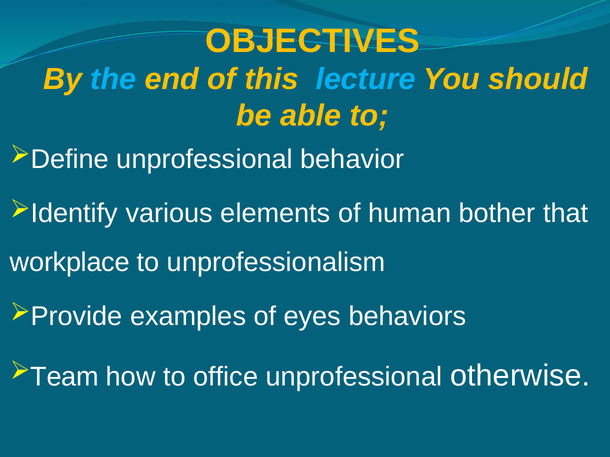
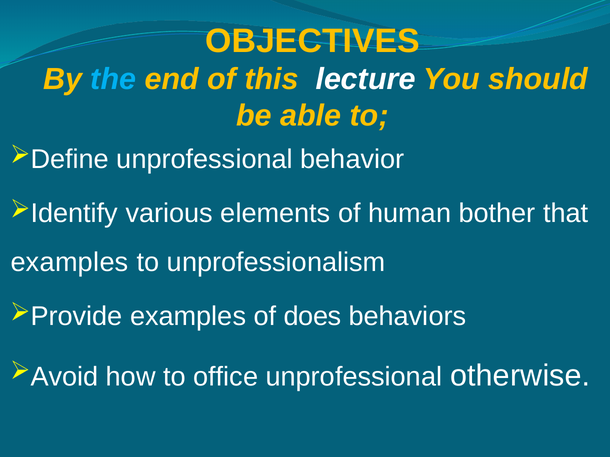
lecture colour: light blue -> white (366, 79)
workplace: workplace -> examples (70, 262)
eyes: eyes -> does (313, 317)
Team: Team -> Avoid (64, 377)
